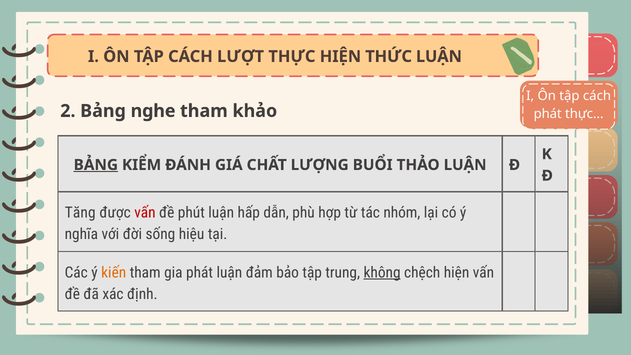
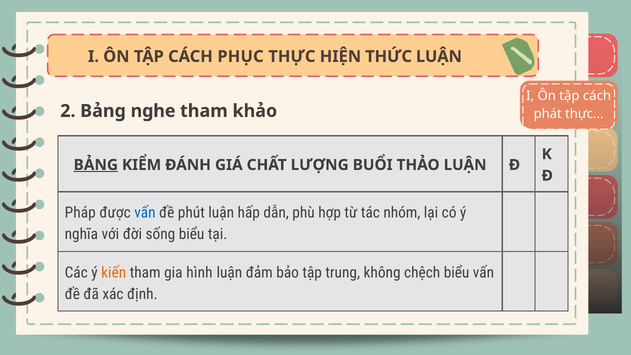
LƯỢT: LƯỢT -> PHỤC (241, 56)
Tăng: Tăng -> Pháp (80, 213)
vấn colour: red -> blue (145, 213)
sống hiệu: hiệu -> biểu (192, 234)
gia phát: phát -> hình (199, 272)
không underline: present -> none (382, 272)
chệch hiện: hiện -> biểu (457, 272)
